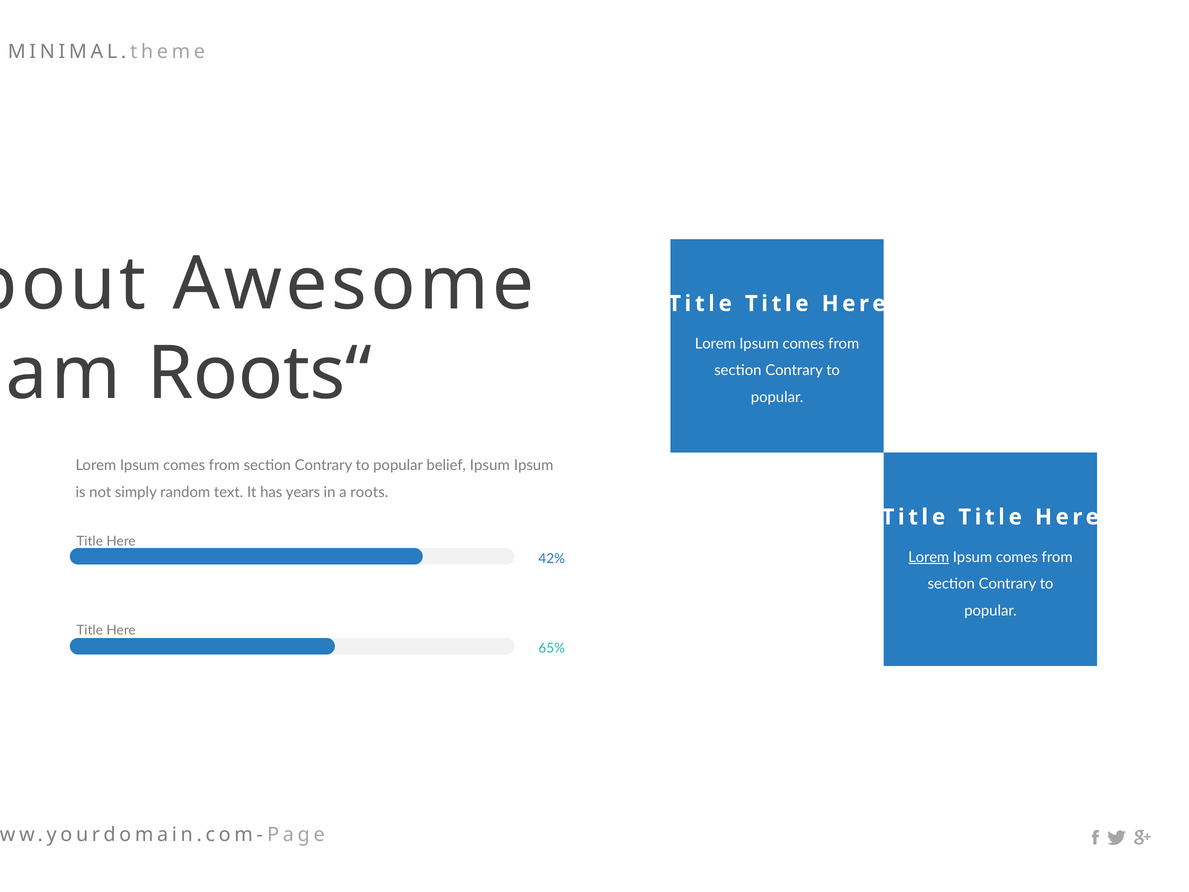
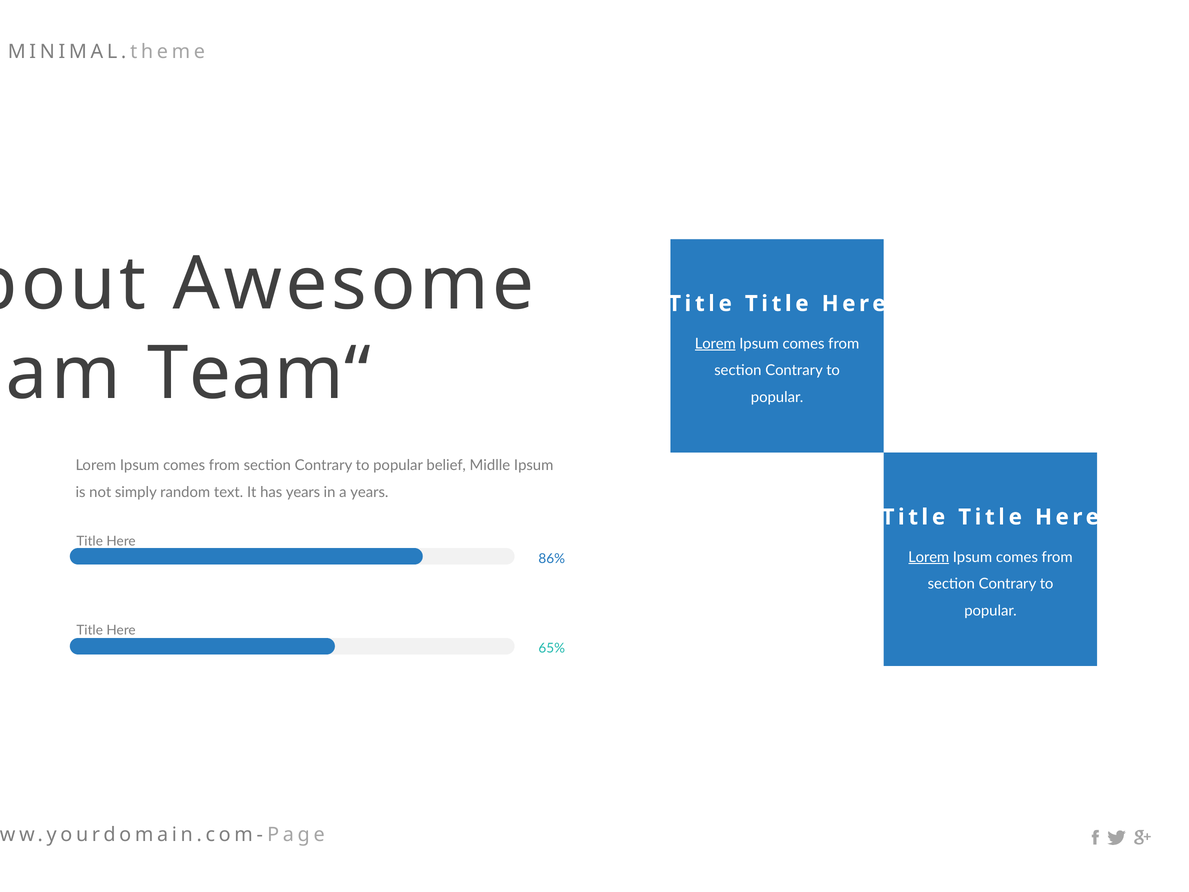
Lorem underline: none -> present (715, 344)
Roots“: Roots“ -> Team“ (259, 373)
belief Ipsum: Ipsum -> Midlle (490, 465)
a roots: roots -> years (369, 492)
42%: 42% -> 86% (552, 559)
